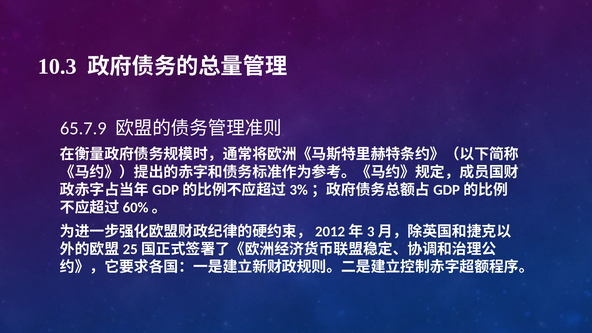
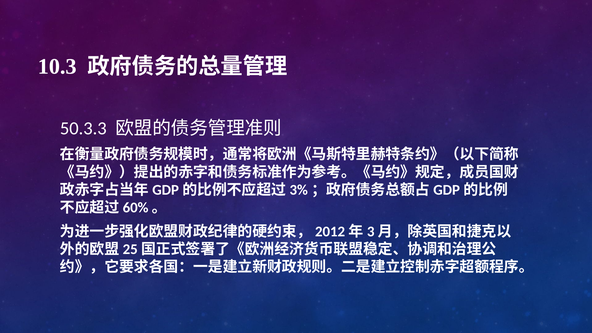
65.7.9: 65.7.9 -> 50.3.3 (83, 128)
